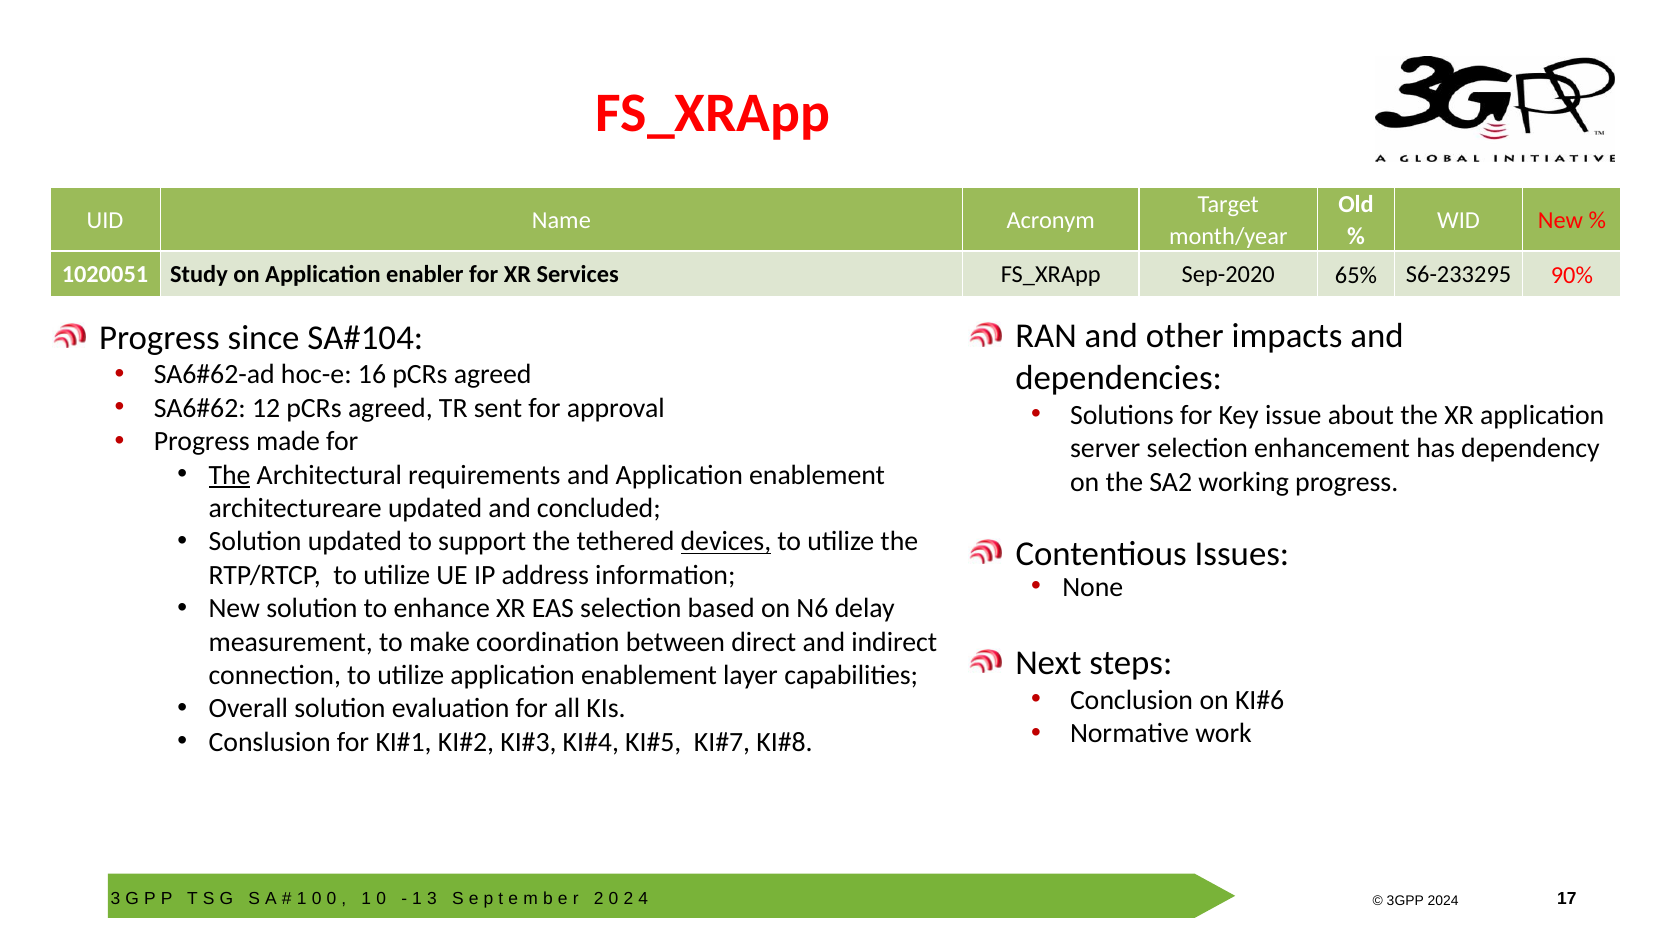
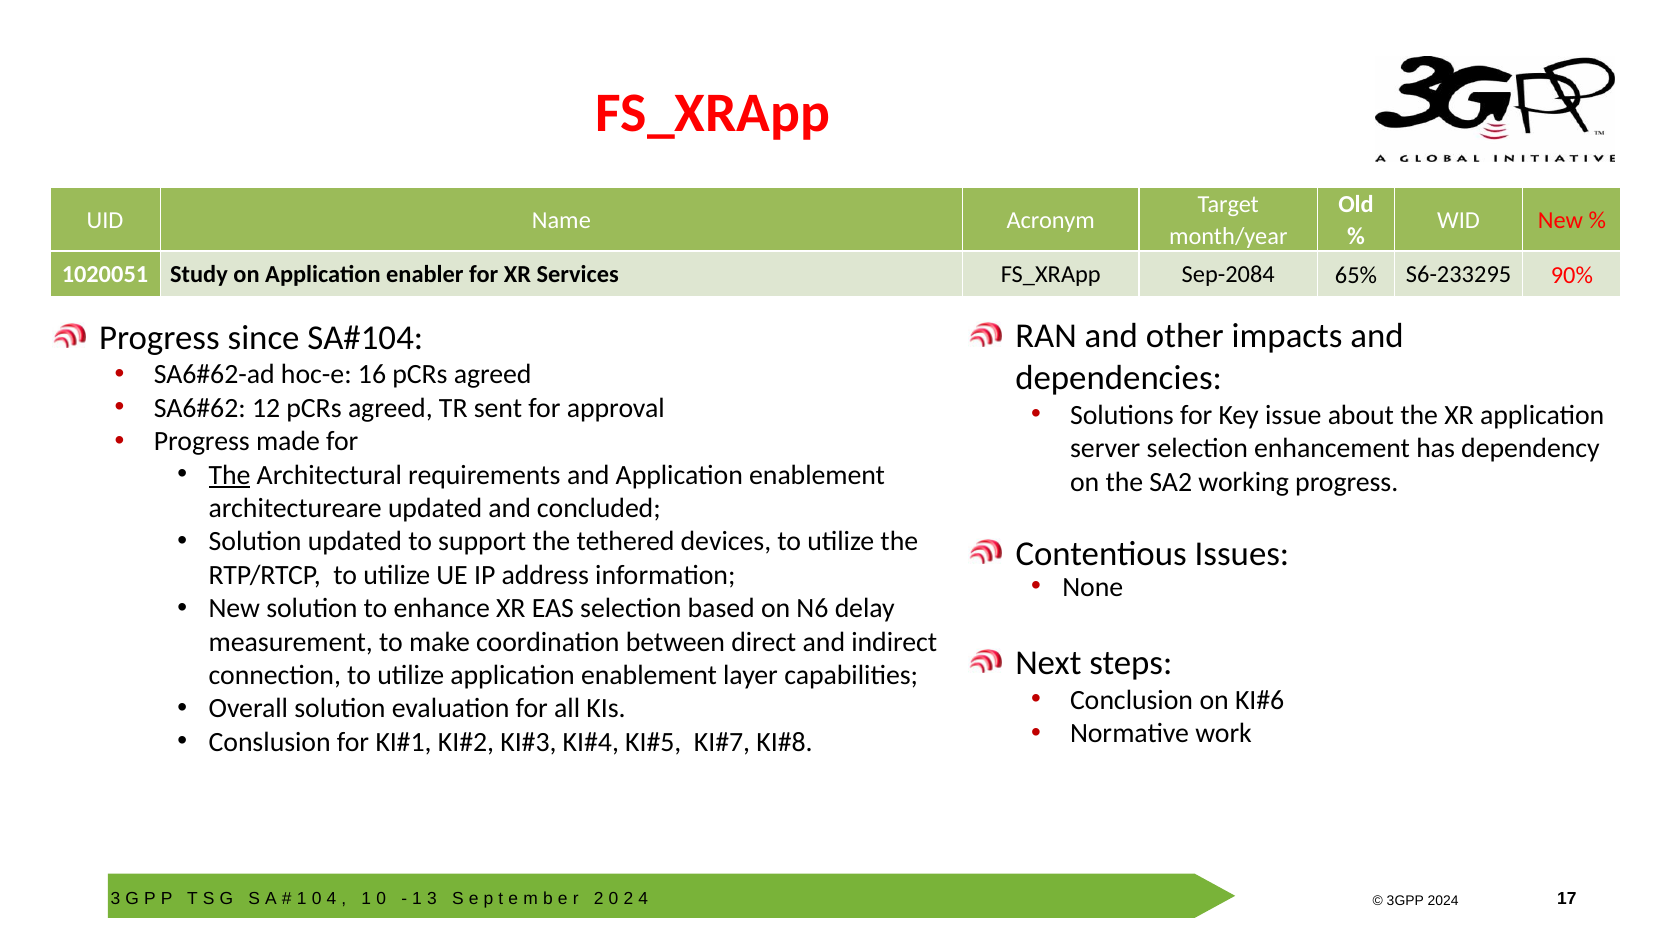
Sep-2020: Sep-2020 -> Sep-2084 (1228, 274)
devices underline: present -> none (726, 542)
0: 0 -> 4 (331, 899)
